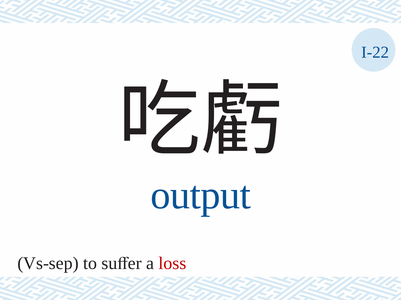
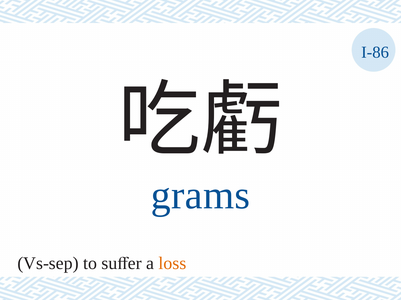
I-22: I-22 -> I-86 (375, 53)
output: output -> grams (200, 196)
loss colour: red -> orange (173, 264)
